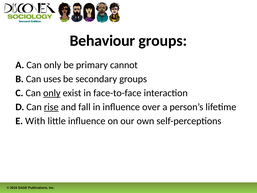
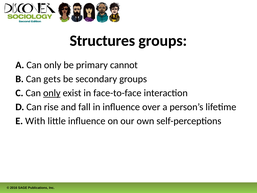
Behaviour: Behaviour -> Structures (102, 41)
uses: uses -> gets (52, 79)
rise underline: present -> none (51, 107)
